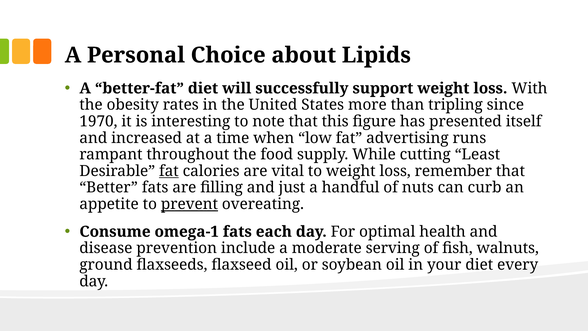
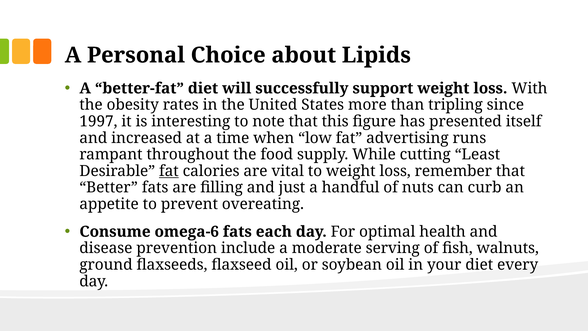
1970: 1970 -> 1997 (98, 121)
prevent underline: present -> none (189, 204)
omega-1: omega-1 -> omega-6 (187, 232)
